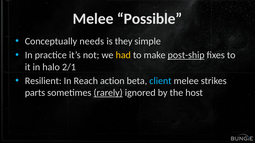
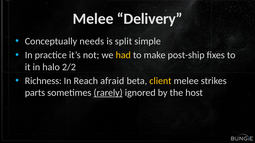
Possible: Possible -> Delivery (150, 19)
they: they -> split (123, 41)
post-ship underline: present -> none (186, 55)
2/1: 2/1 -> 2/2 (69, 67)
Resilient: Resilient -> Richness (43, 81)
action: action -> afraid (112, 81)
client colour: light blue -> yellow (160, 81)
